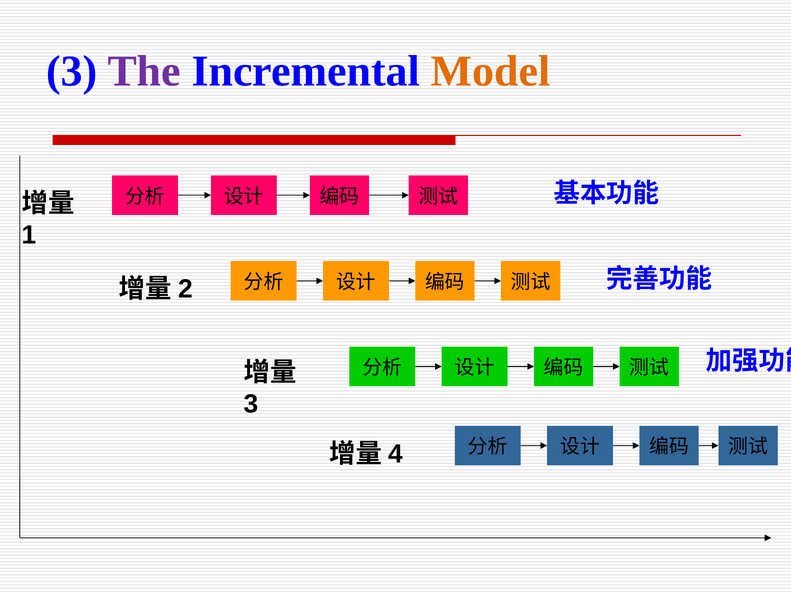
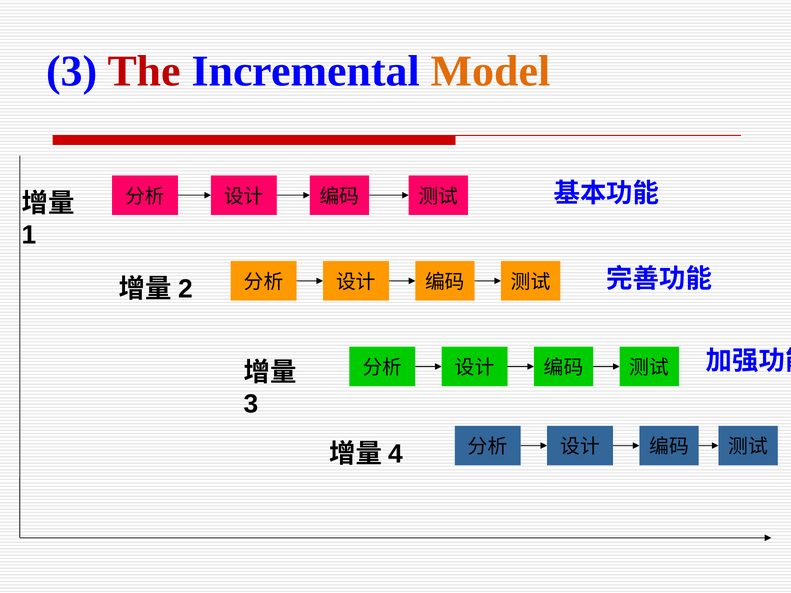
The colour: purple -> red (144, 71)
